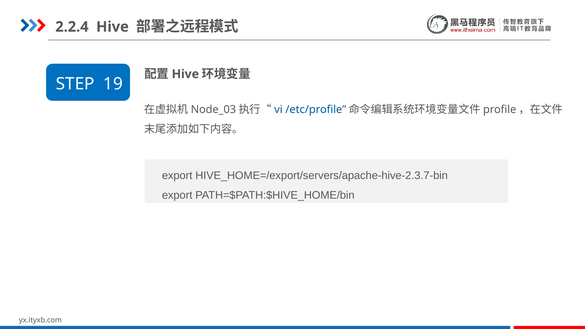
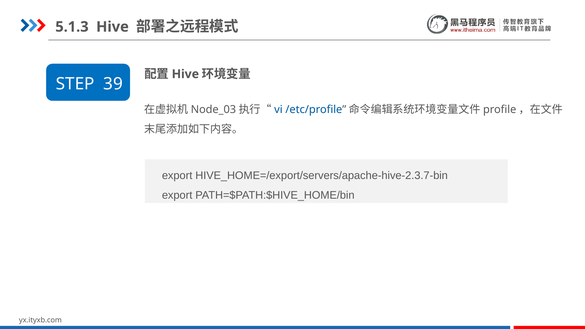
2.2.4: 2.2.4 -> 5.1.3 (72, 27)
19: 19 -> 39 (113, 84)
